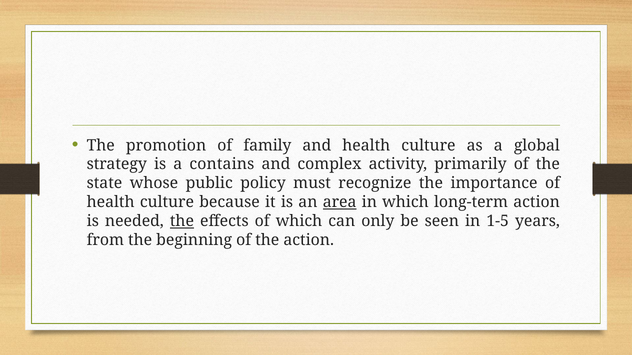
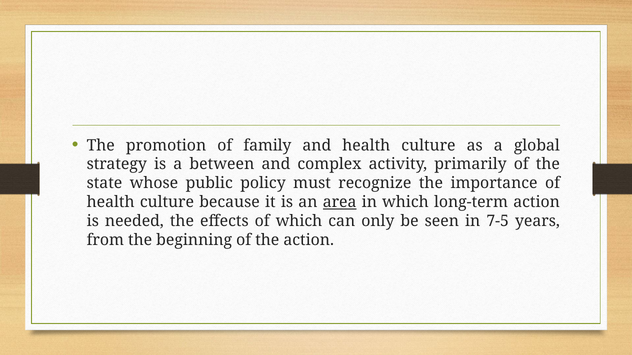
contains: contains -> between (222, 164)
the underline: present -> none (182, 221)
1-5: 1-5 -> 7-5 (498, 221)
